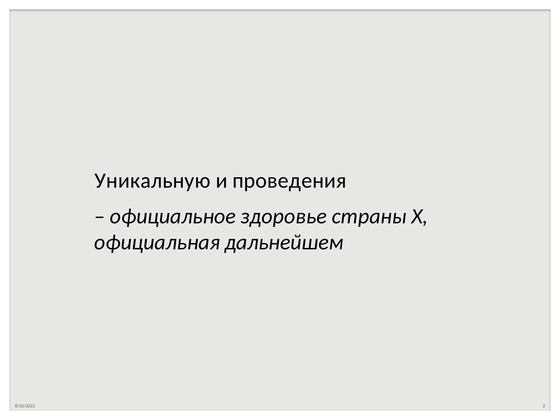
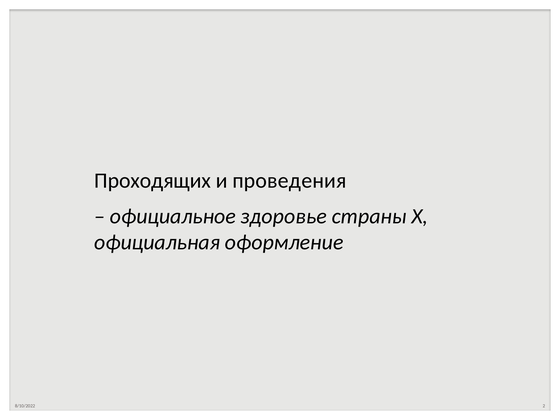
Уникальную: Уникальную -> Проходящих (153, 181)
дальнейшем: дальнейшем -> оформление (284, 242)
